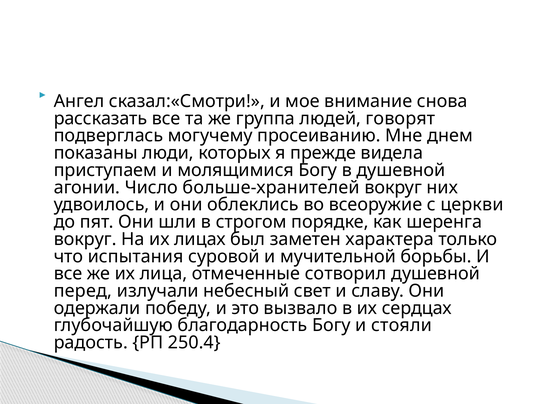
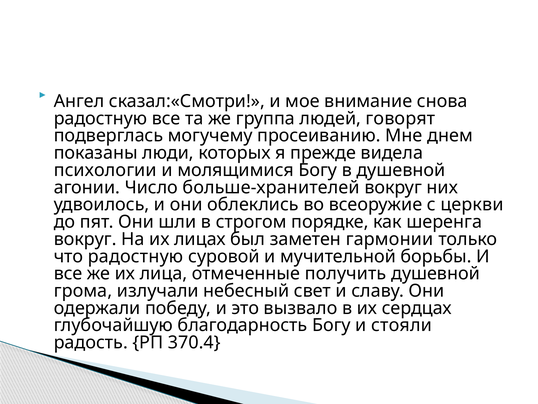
рассказать: рассказать -> радостную (100, 118)
приступаем: приступаем -> психологии (105, 170)
характера: характера -> гармонии (390, 239)
что испытания: испытания -> радостную (136, 256)
сотворил: сотворил -> получить (346, 273)
перед: перед -> грома (83, 291)
250.4: 250.4 -> 370.4 (194, 342)
